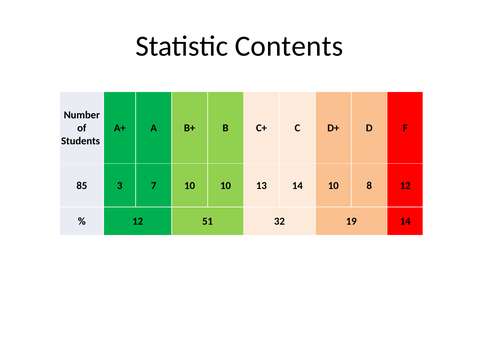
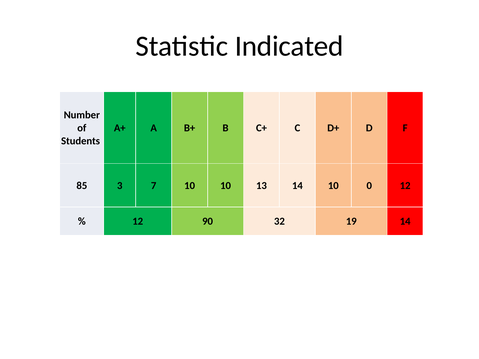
Contents: Contents -> Indicated (289, 46)
8: 8 -> 0 (369, 186)
51: 51 -> 90 (208, 222)
